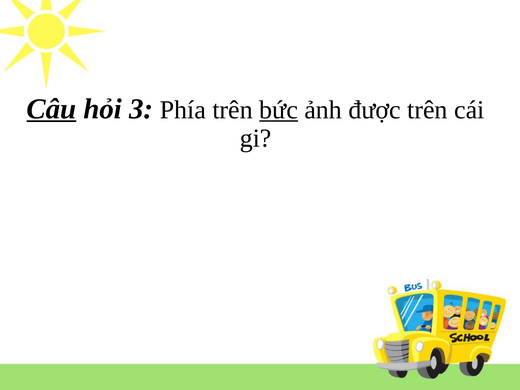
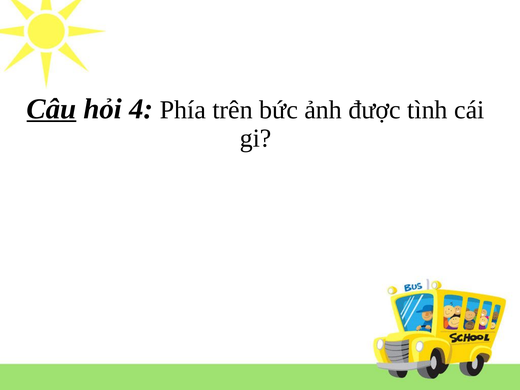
3: 3 -> 4 (141, 109)
bức underline: present -> none (279, 110)
được trên: trên -> tình (427, 110)
